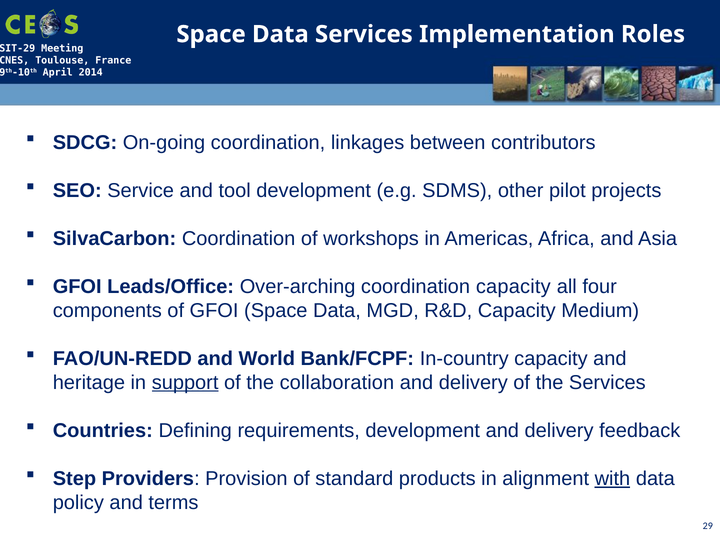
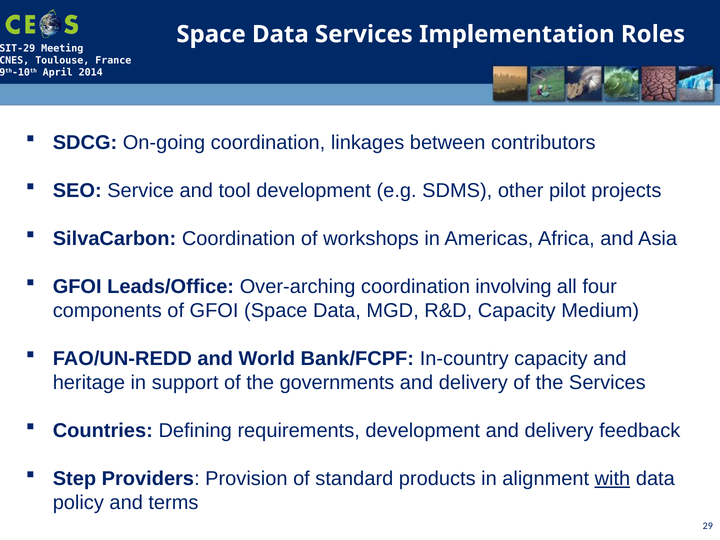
coordination capacity: capacity -> involving (513, 286)
support underline: present -> none (185, 383)
collaboration: collaboration -> governments (337, 383)
